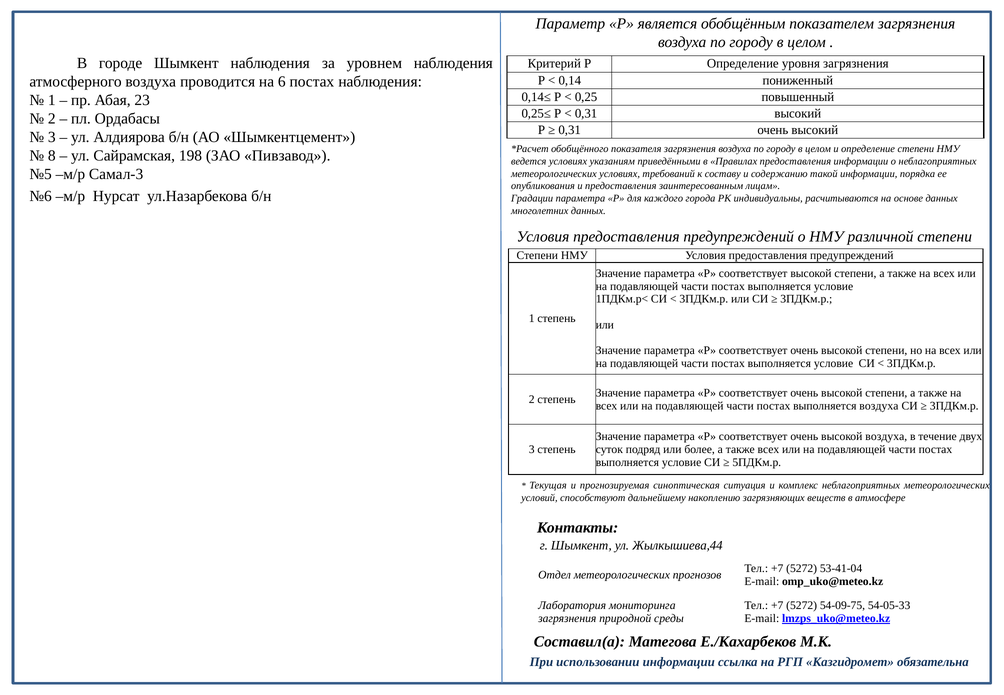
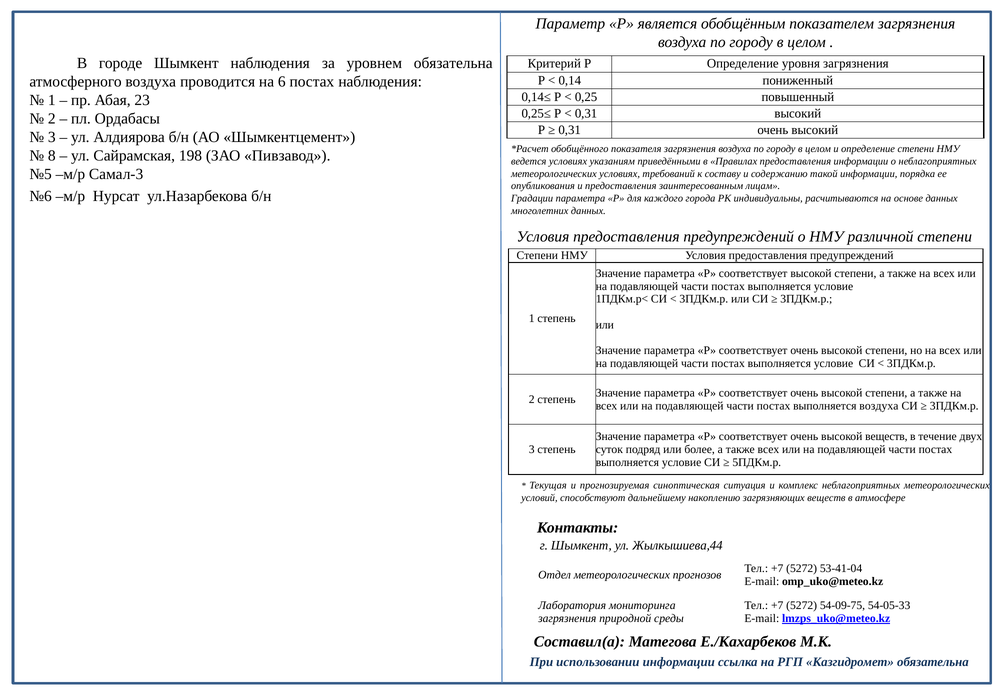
уровнем наблюдения: наблюдения -> обязательна (453, 63)
высокой воздуха: воздуха -> веществ (886, 437)
